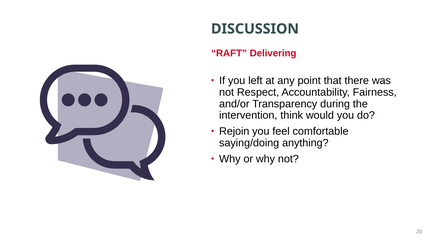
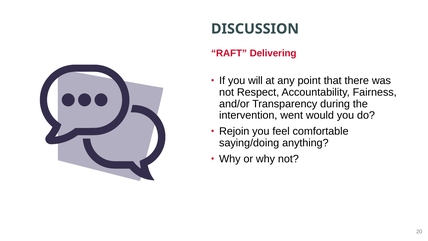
left: left -> will (255, 81)
think: think -> went (292, 115)
